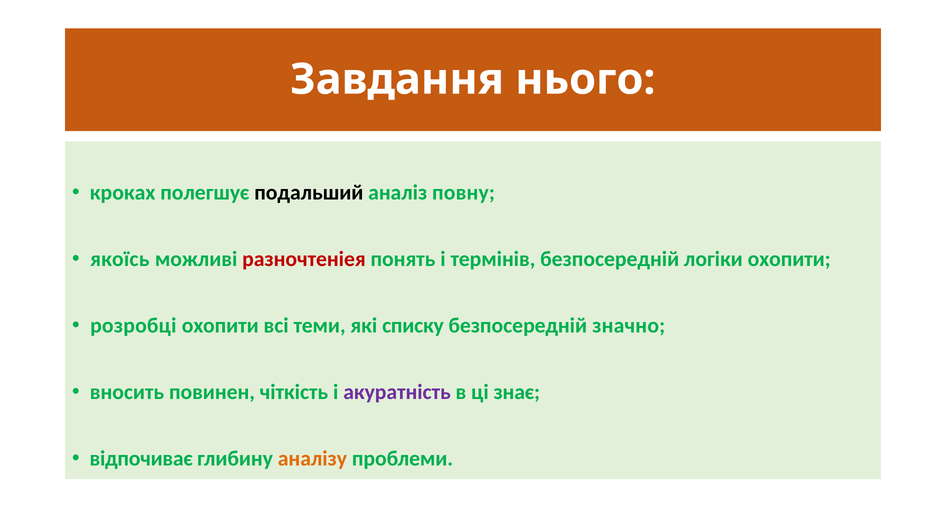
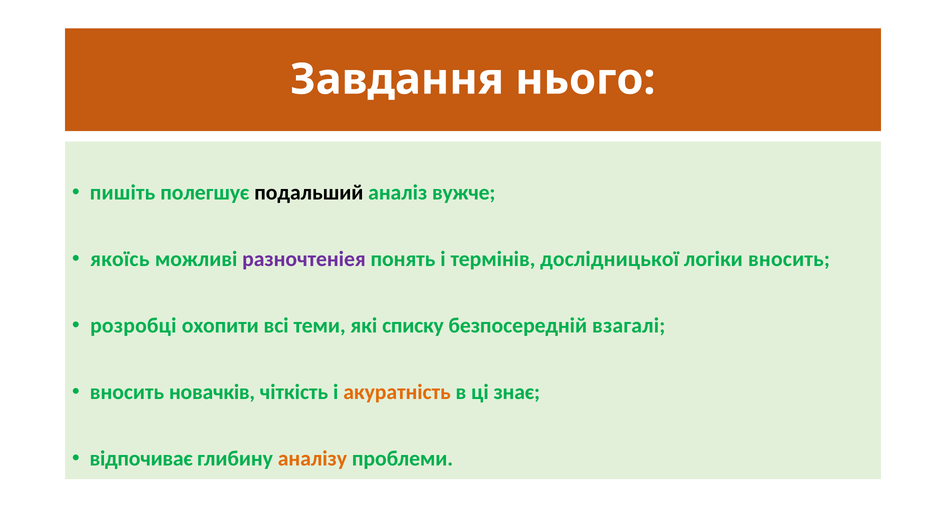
кроках: кроках -> пишіть (123, 193)
повну: повну -> вужче (464, 193)
разночтеніея colour: red -> purple (304, 259)
термінів безпосередній: безпосередній -> дослідницької (610, 259)
логіки охопити: охопити -> вносить (789, 259)
значно: значно -> взагалі (629, 326)
повинен: повинен -> новачків (212, 392)
акуратність colour: purple -> orange (397, 392)
